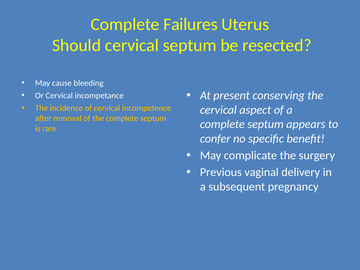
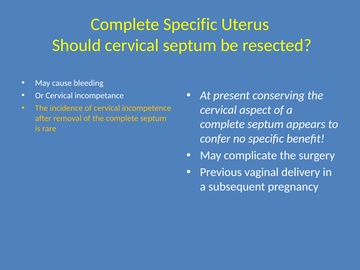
Complete Failures: Failures -> Specific (190, 24)
